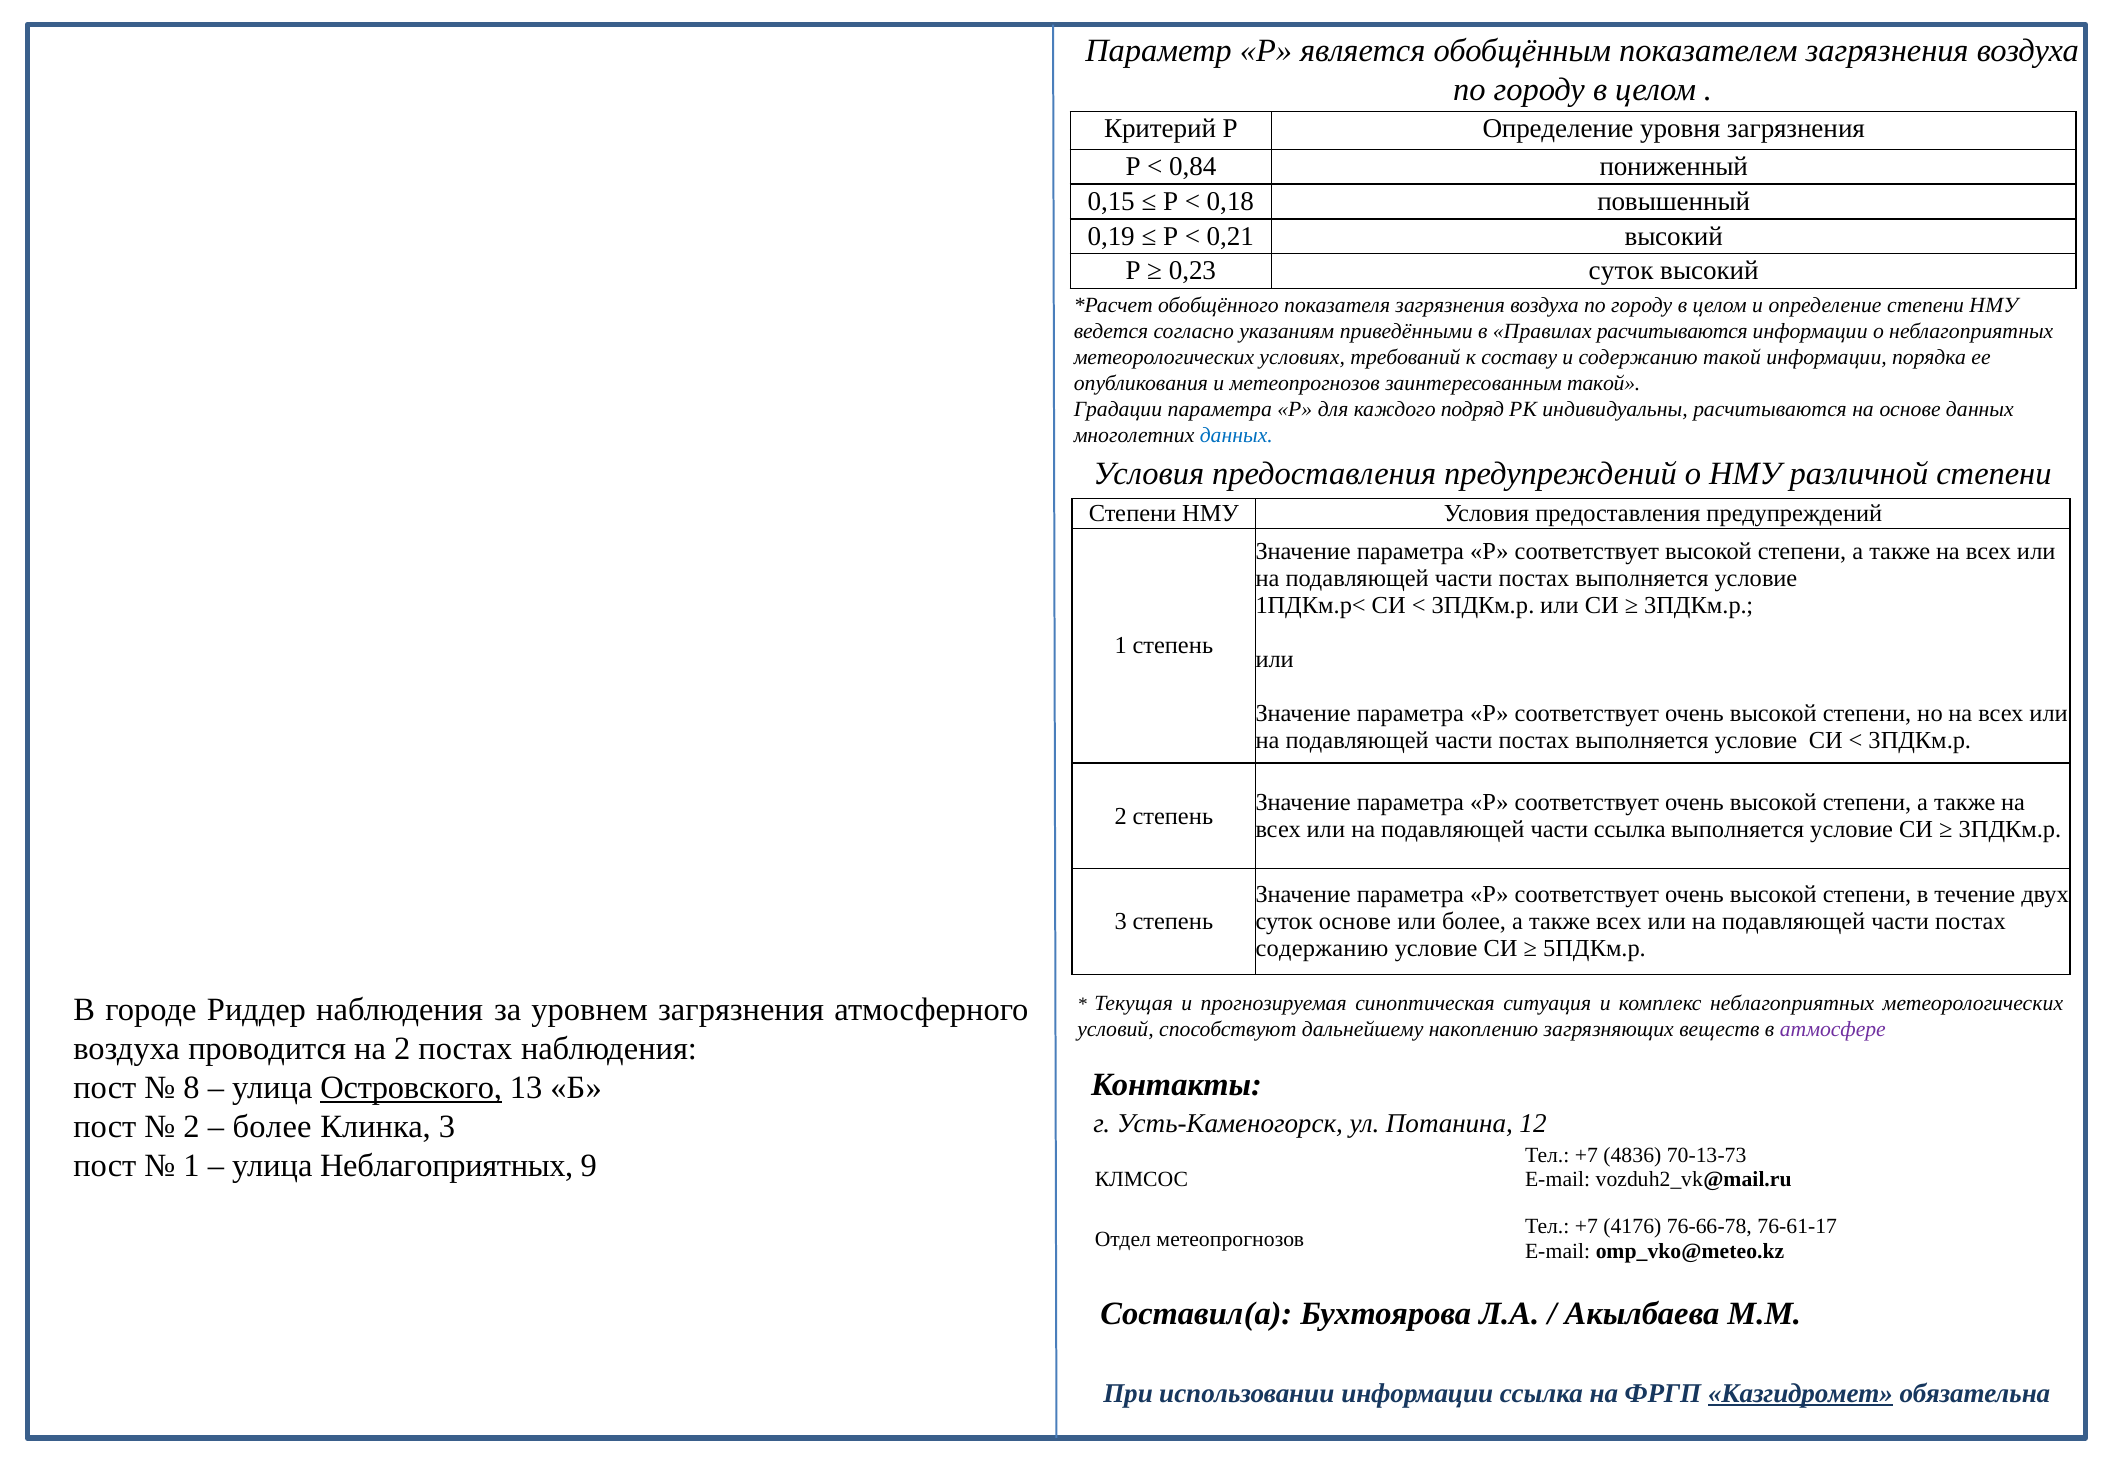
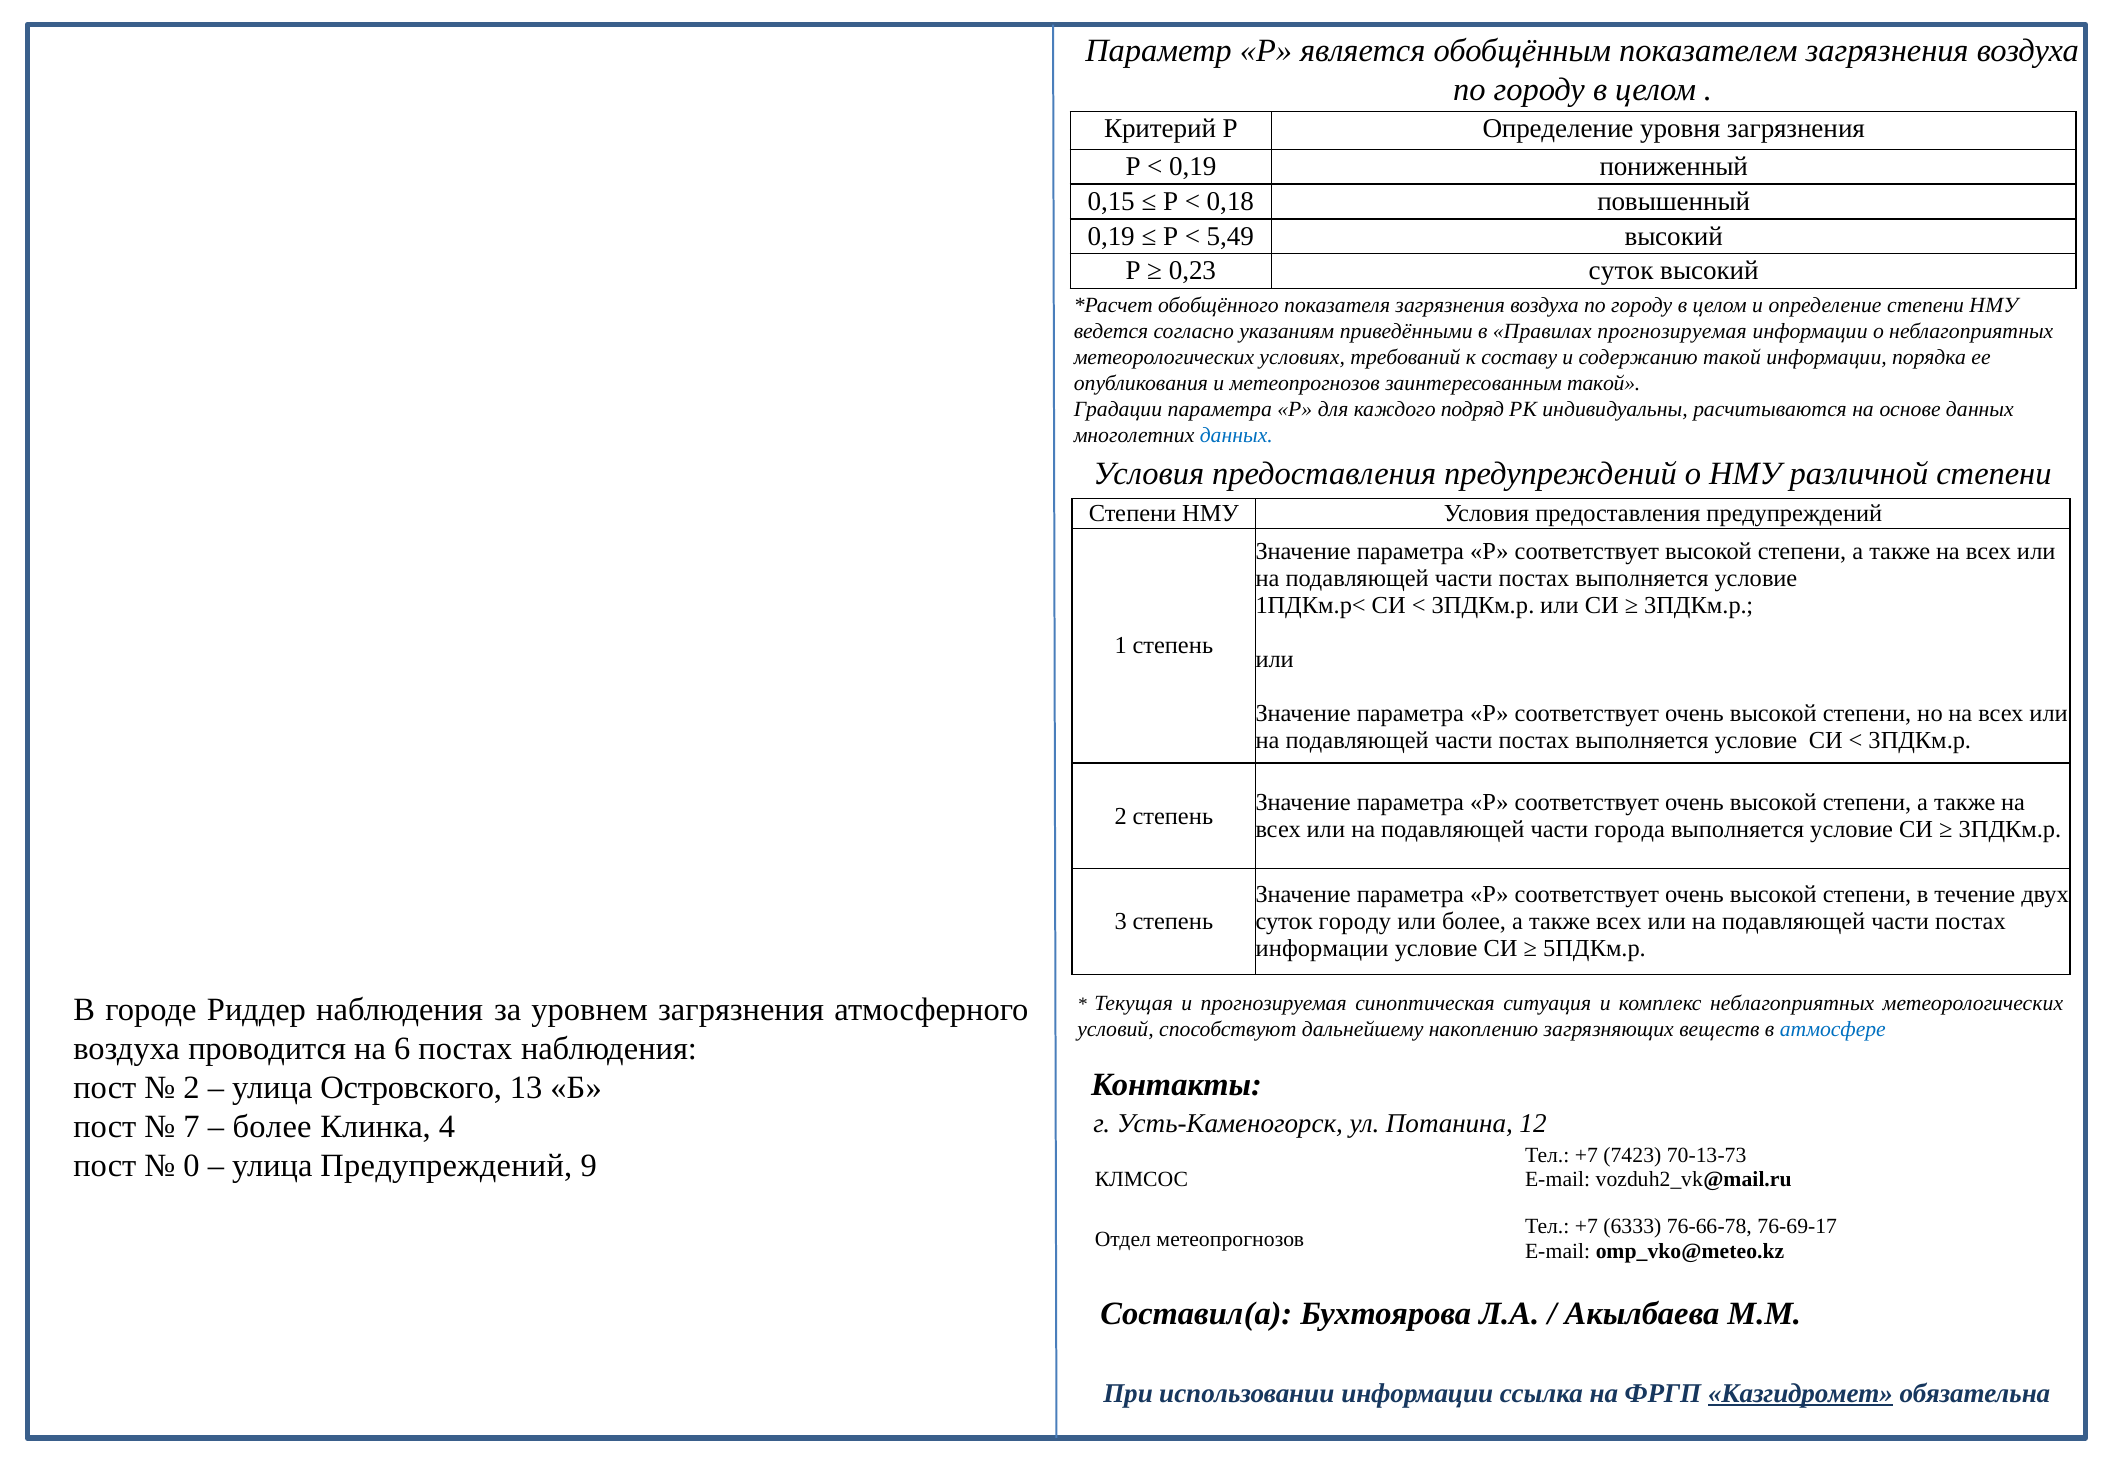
0,84: 0,84 -> 0,19 (1193, 166)
0,21: 0,21 -> 5,49 (1230, 236)
Правилах расчитываются: расчитываются -> прогнозируемая (1672, 331)
части ссылка: ссылка -> города (1630, 829)
суток основе: основе -> городу (1355, 922)
содержанию: содержанию -> информации (1322, 949)
атмосфере colour: purple -> blue (1833, 1029)
на 2: 2 -> 6 (402, 1049)
8: 8 -> 2 (192, 1088)
Островского underline: present -> none (411, 1088)
2: 2 -> 7 (192, 1127)
Клинка 3: 3 -> 4 (447, 1127)
4836: 4836 -> 7423 (1632, 1155)
1: 1 -> 0 (192, 1166)
улица Неблагоприятных: Неблагоприятных -> Предупреждений (446, 1166)
4176: 4176 -> 6333 (1632, 1227)
76-61-17: 76-61-17 -> 76-69-17 (1797, 1227)
